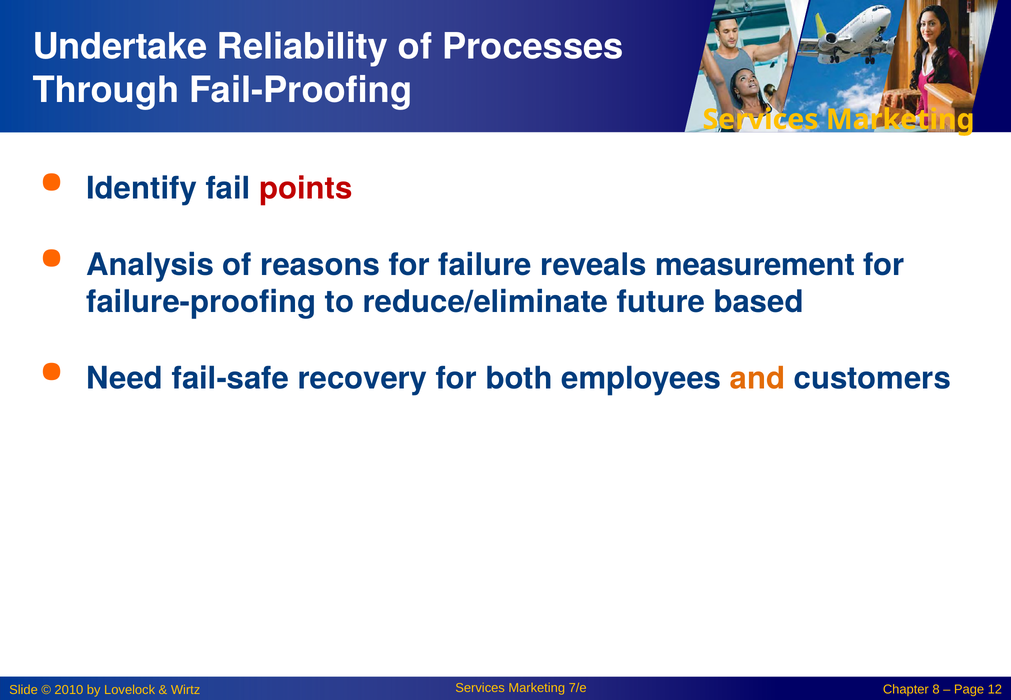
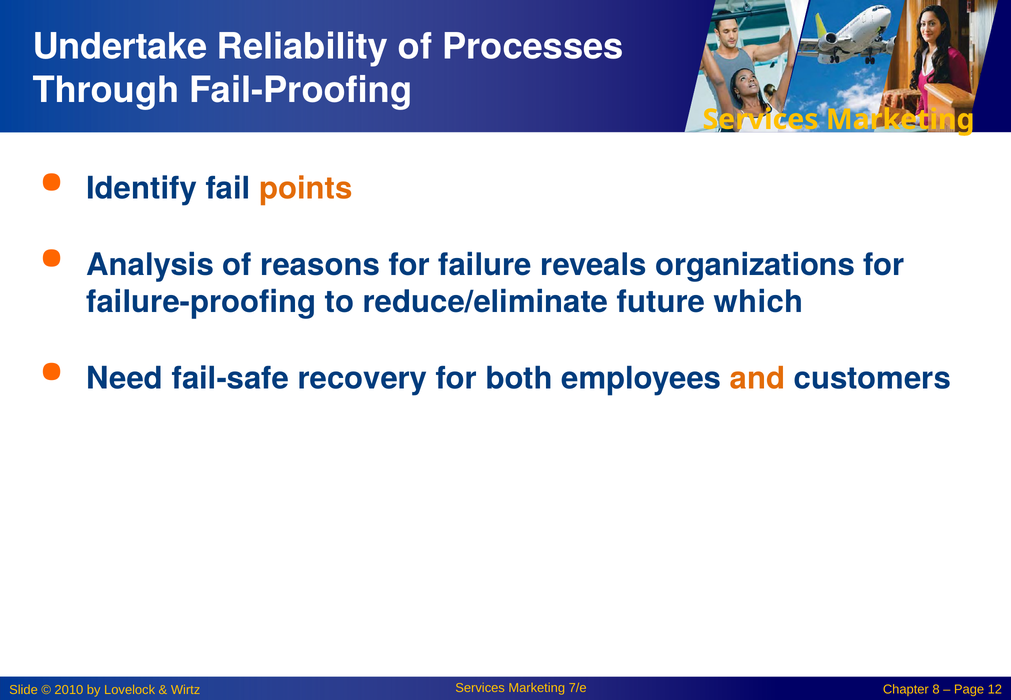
points colour: red -> orange (306, 189)
measurement: measurement -> organizations (755, 265)
based: based -> which (759, 302)
